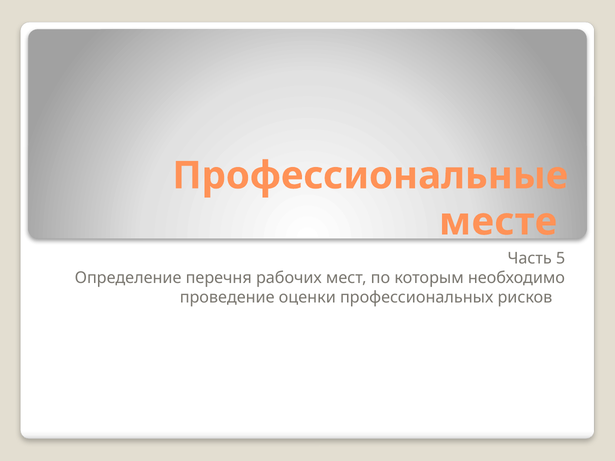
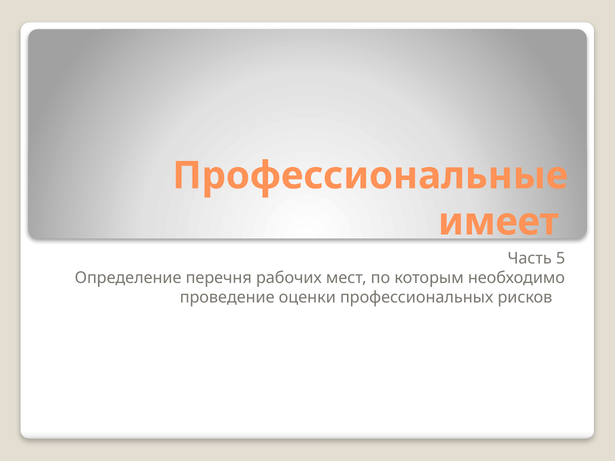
месте: месте -> имеет (498, 222)
